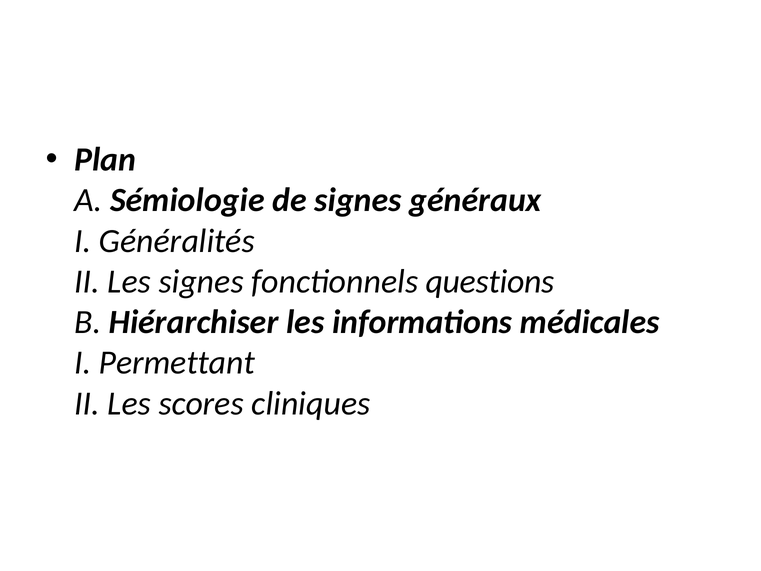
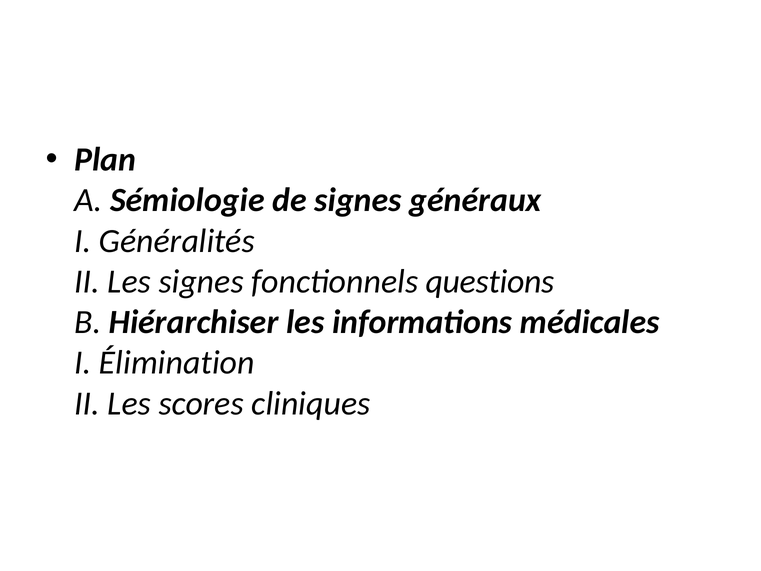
Permettant: Permettant -> Élimination (177, 363)
